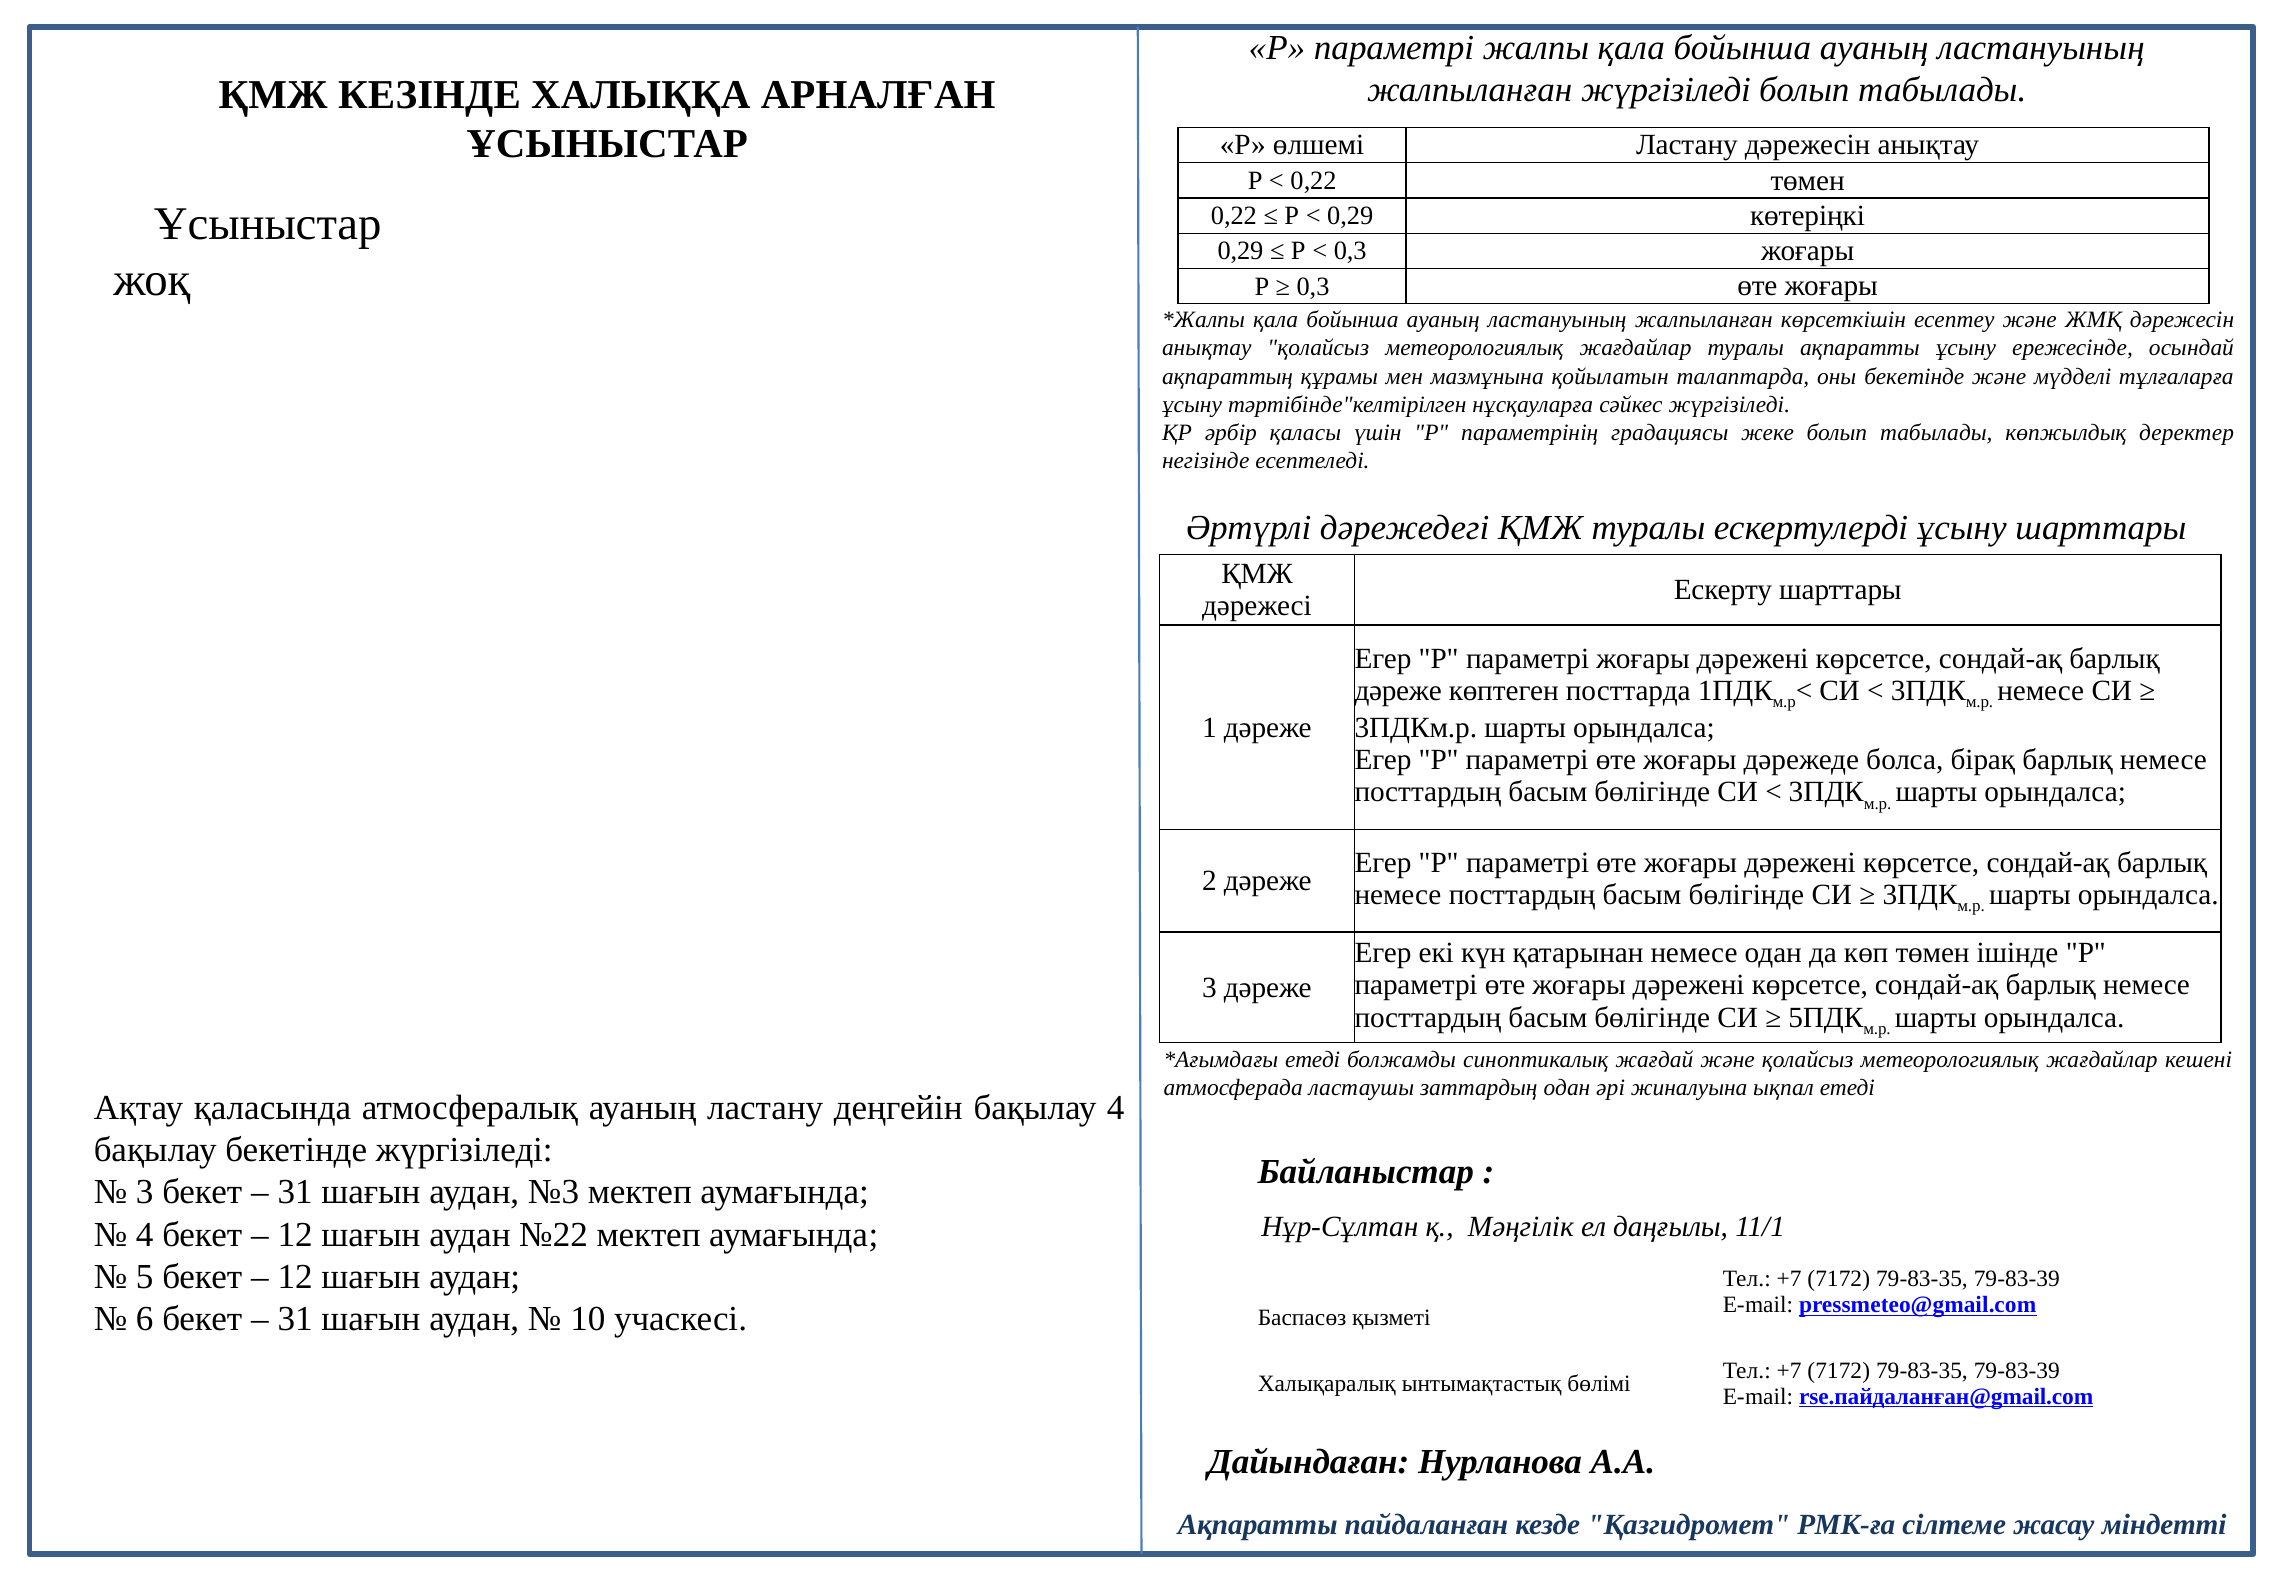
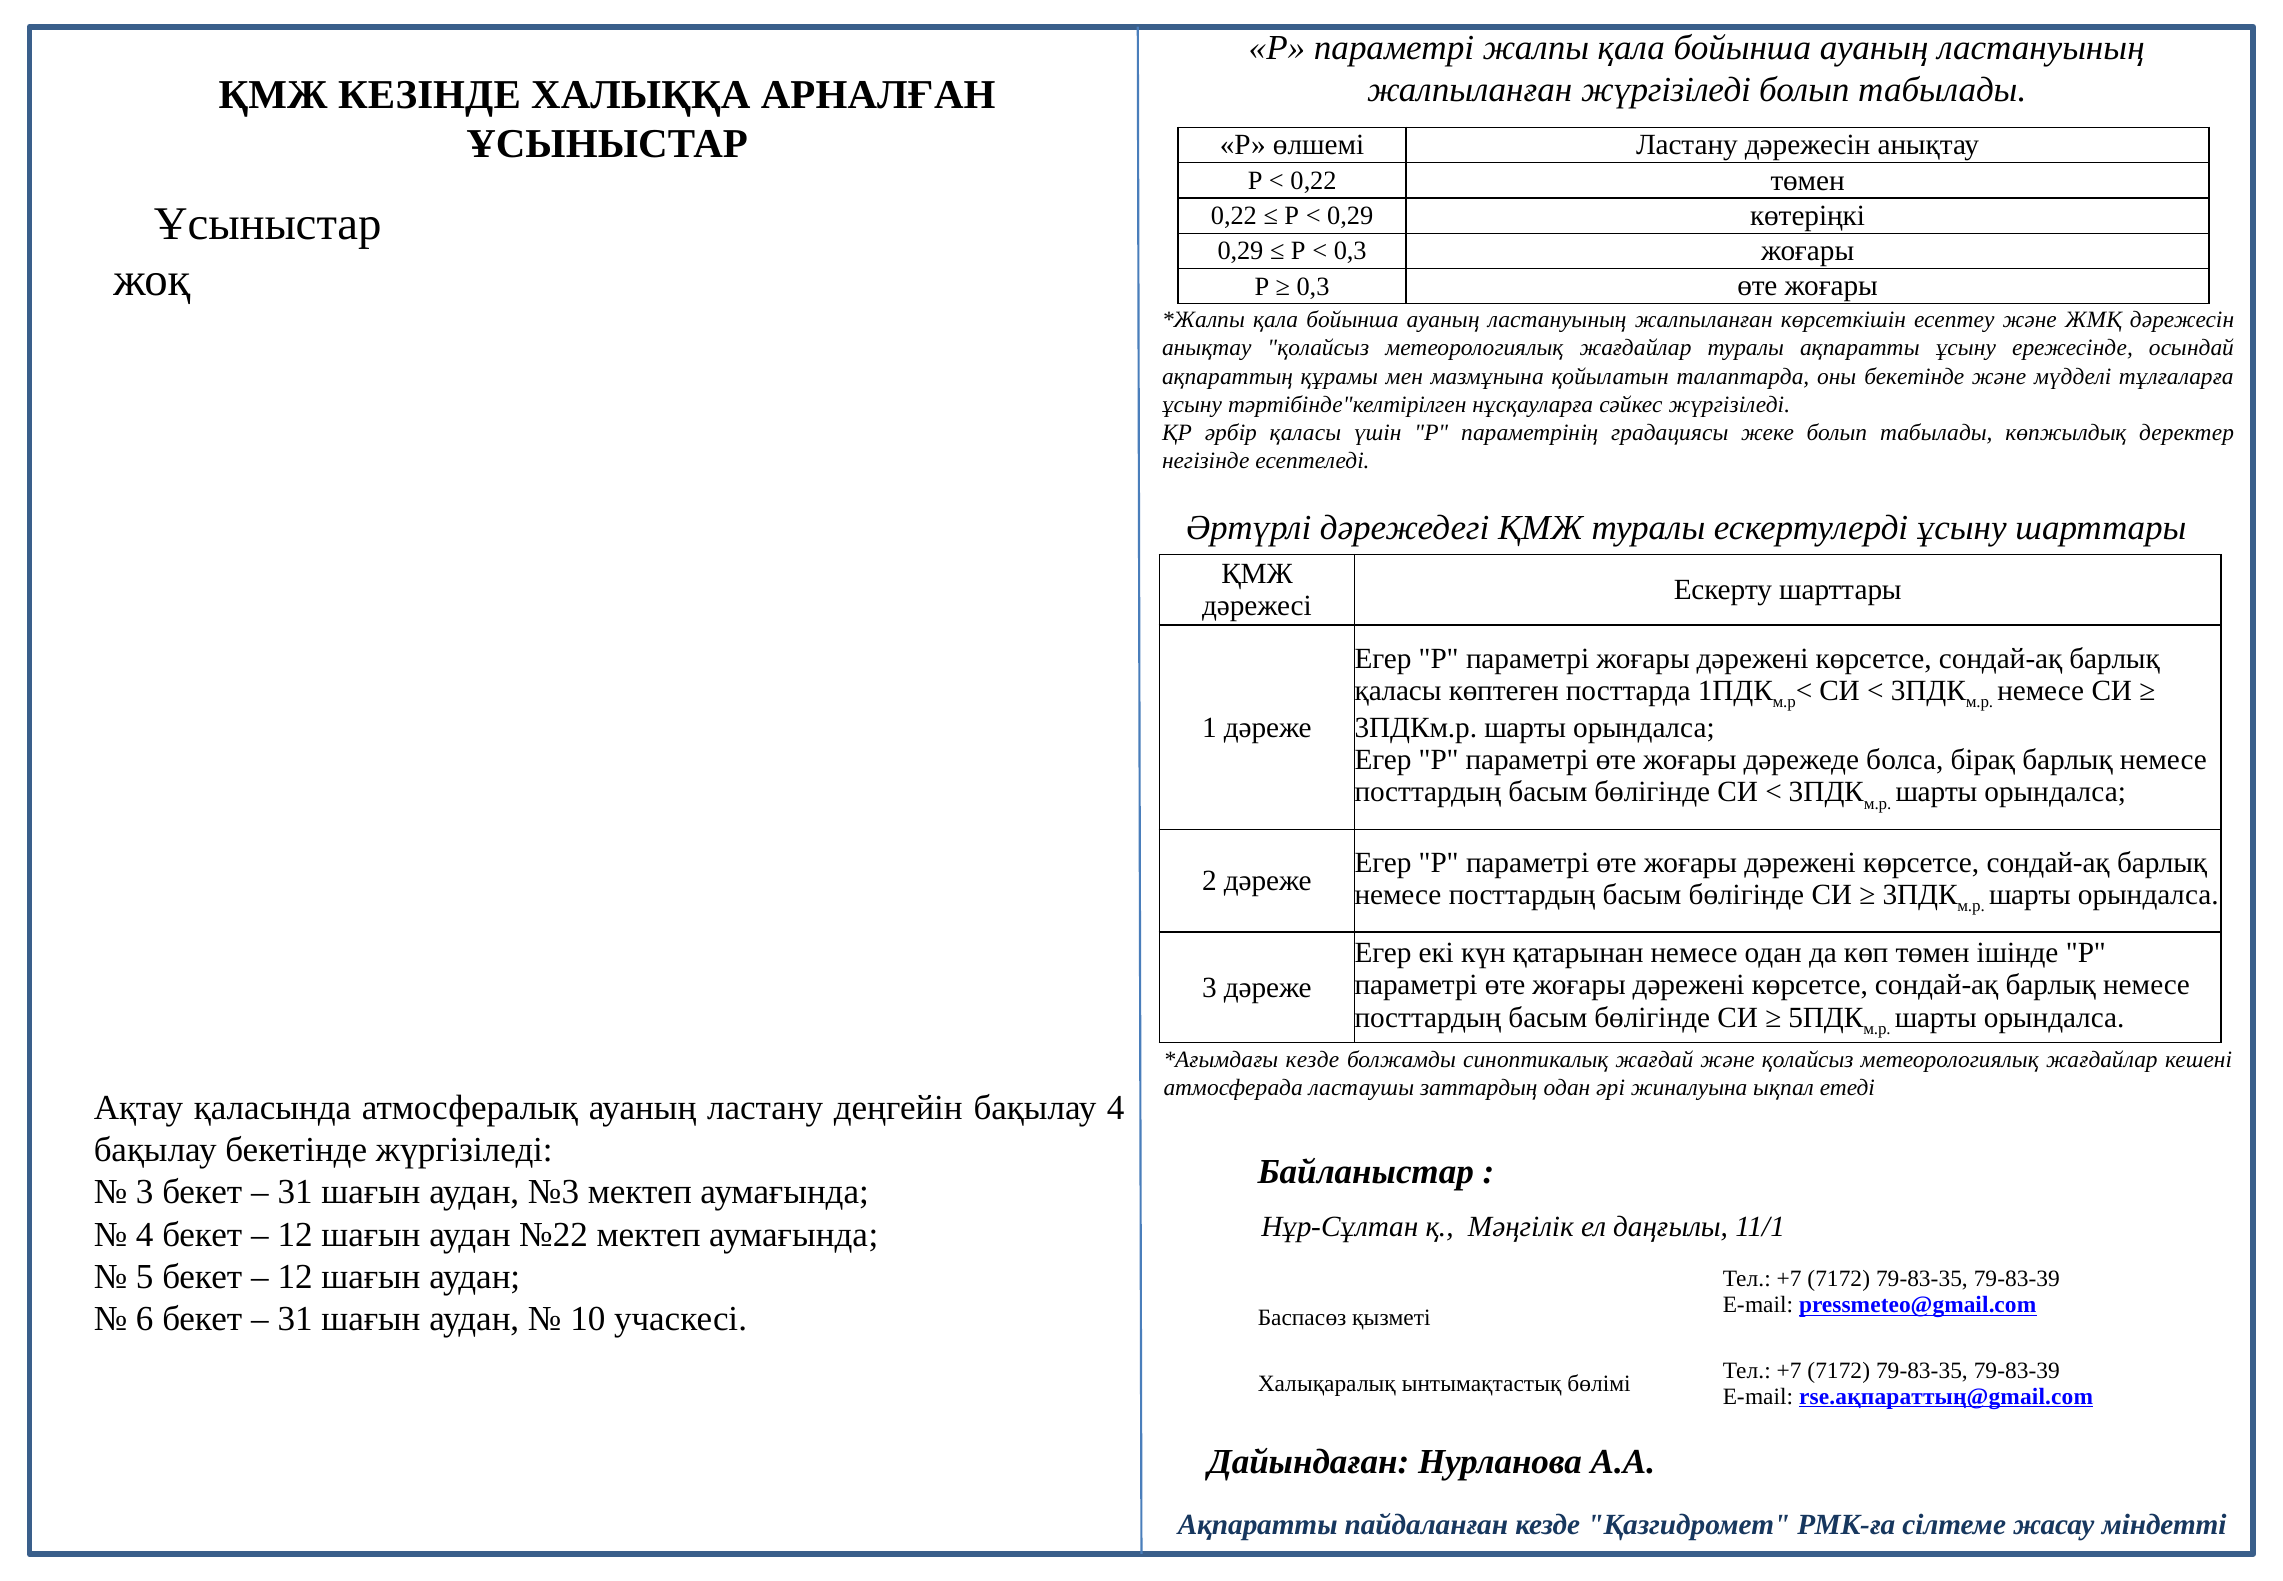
дәреже: дәреже -> қаласы (1398, 690)
етеді: етеді -> кезде (1312, 1059)
rse.пайдаланған@gmail.com: rse.пайдаланған@gmail.com -> rse.ақпараттың@gmail.com (1946, 1396)
